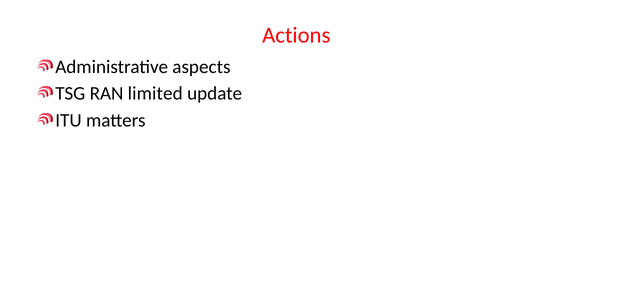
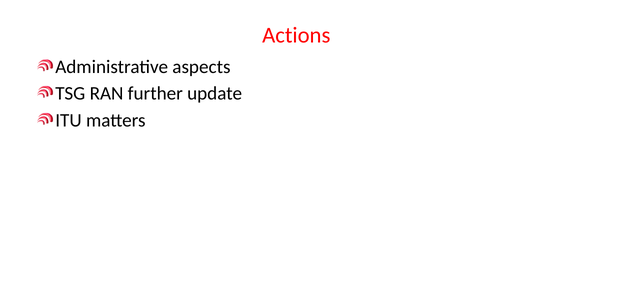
limited: limited -> further (155, 94)
